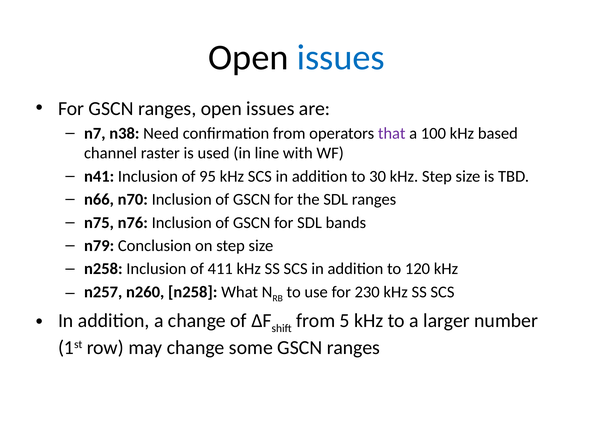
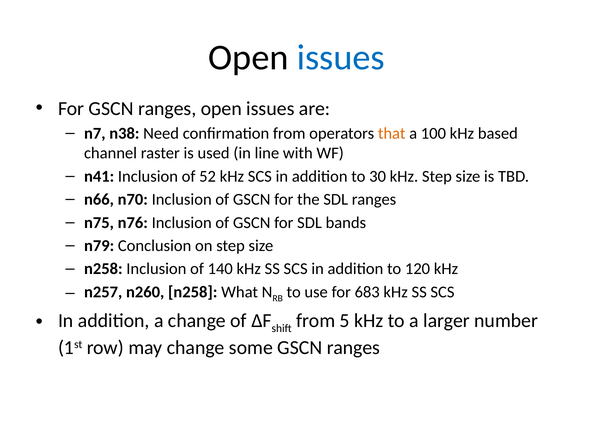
that colour: purple -> orange (392, 133)
95: 95 -> 52 (208, 176)
411: 411 -> 140 (220, 269)
230: 230 -> 683 (367, 292)
